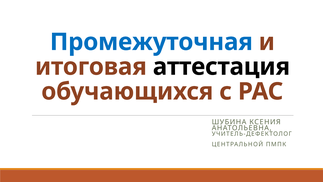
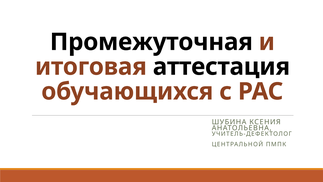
Промежуточная colour: blue -> black (151, 42)
